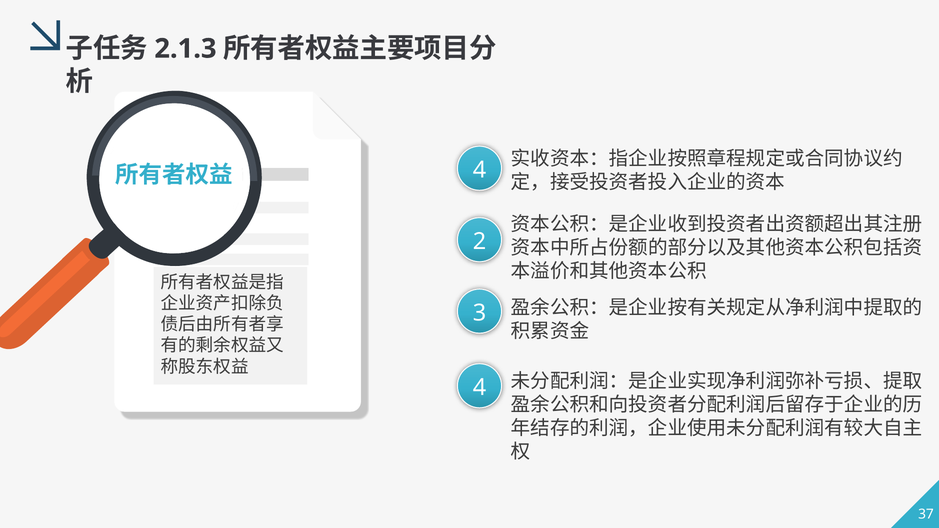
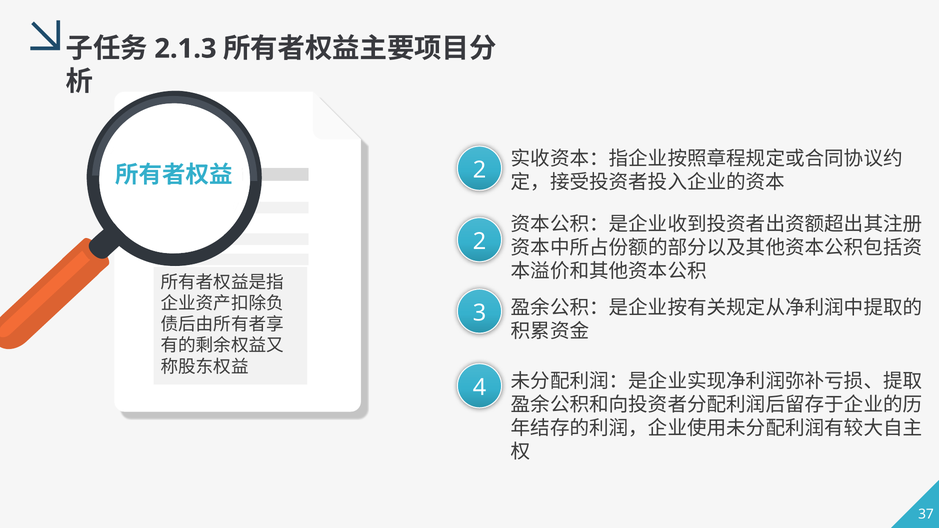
4: 4 -> 2 (479, 170)
